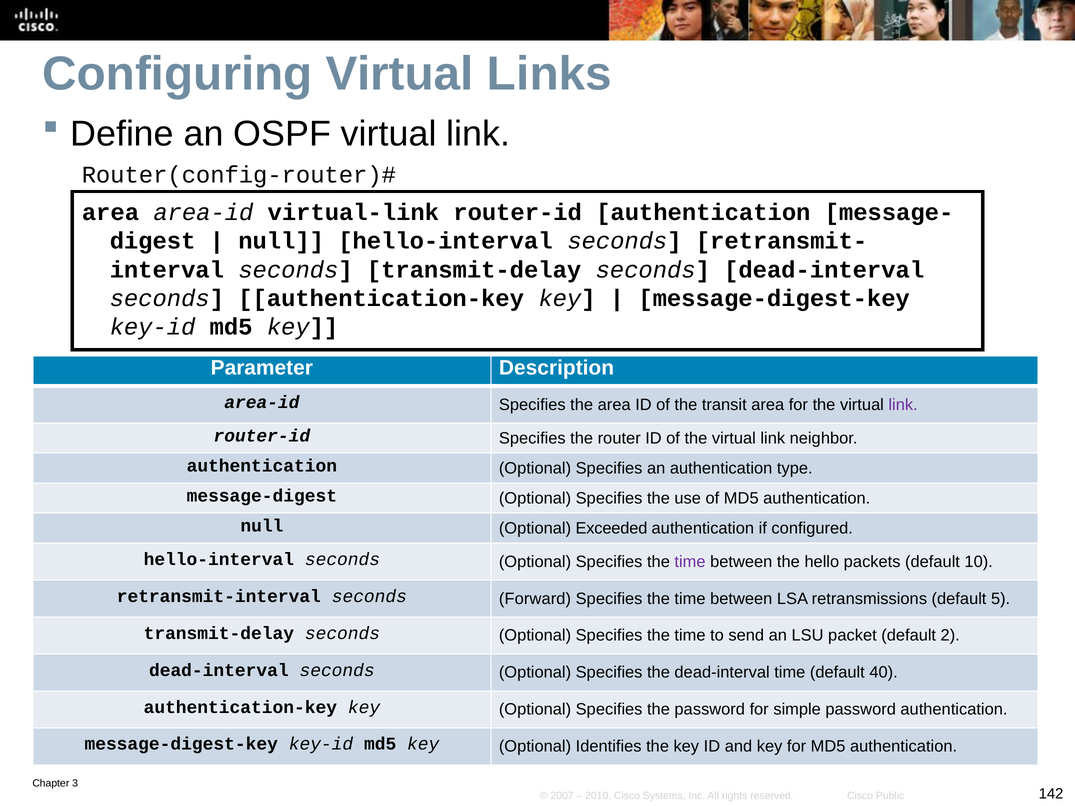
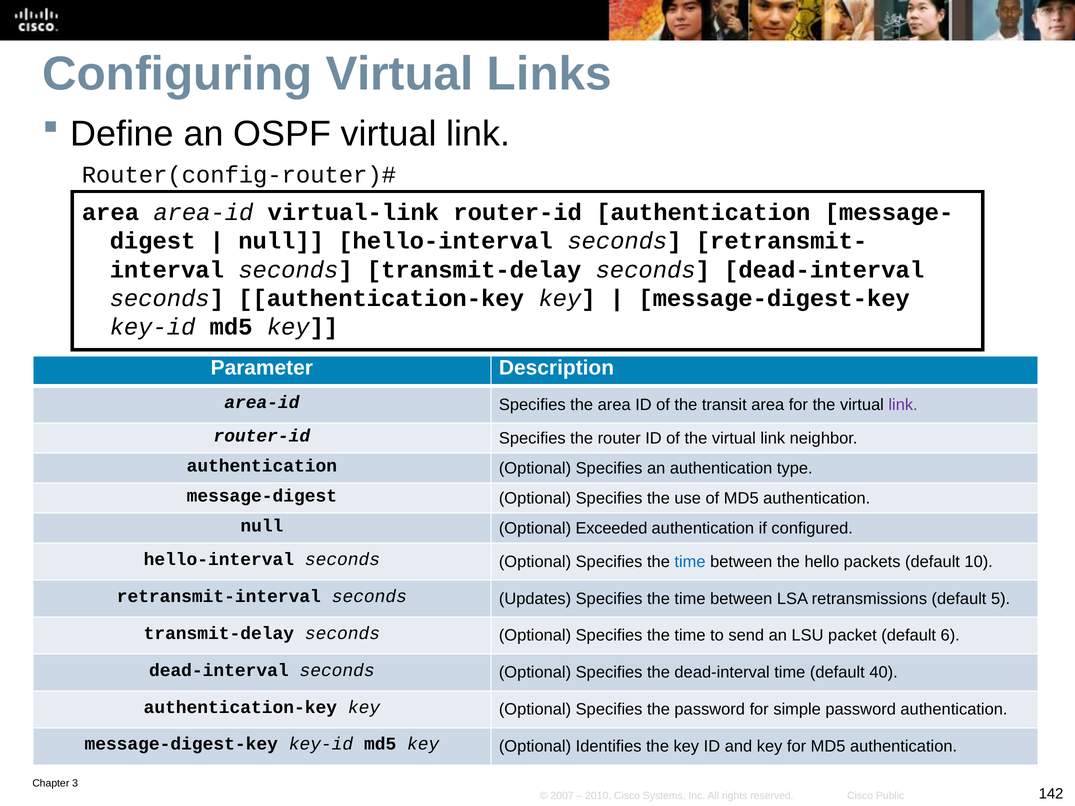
time colour: purple -> blue (690, 562)
Forward: Forward -> Updates (535, 599)
2: 2 -> 6 (950, 636)
